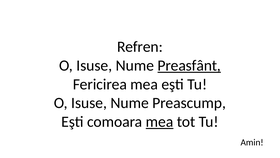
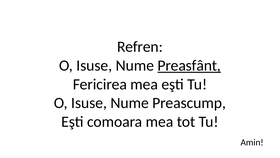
mea underline: present -> none (160, 121)
